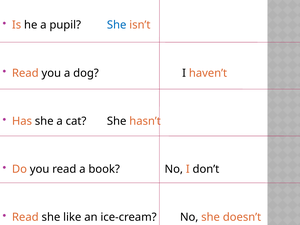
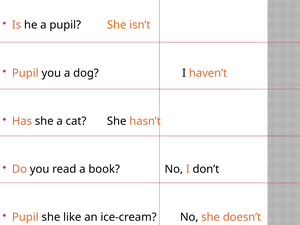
She colour: blue -> orange (117, 25)
Read: Read -> Pupil (25, 73)
Read: Read -> Pupil (25, 217)
